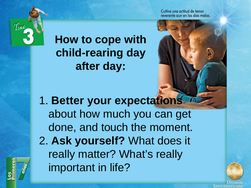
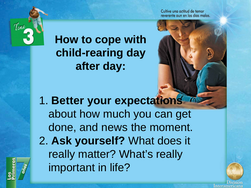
touch: touch -> news (115, 128)
